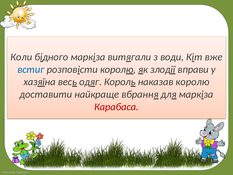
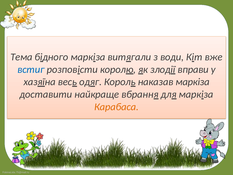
Коли: Коли -> Тема (21, 57)
наказав королю: королю -> маркіза (193, 82)
Карабаса colour: red -> orange (116, 107)
